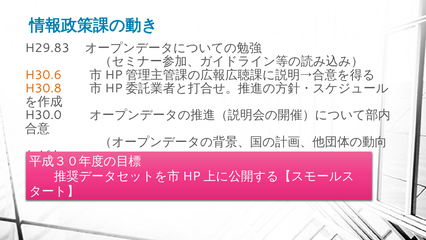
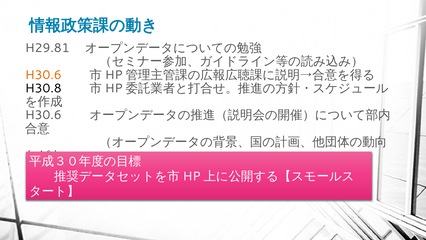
H29.83: H29.83 -> H29.81 (47, 48)
H30.8 colour: orange -> black (43, 88)
H30.0: H30.0 -> H30.6 (43, 115)
